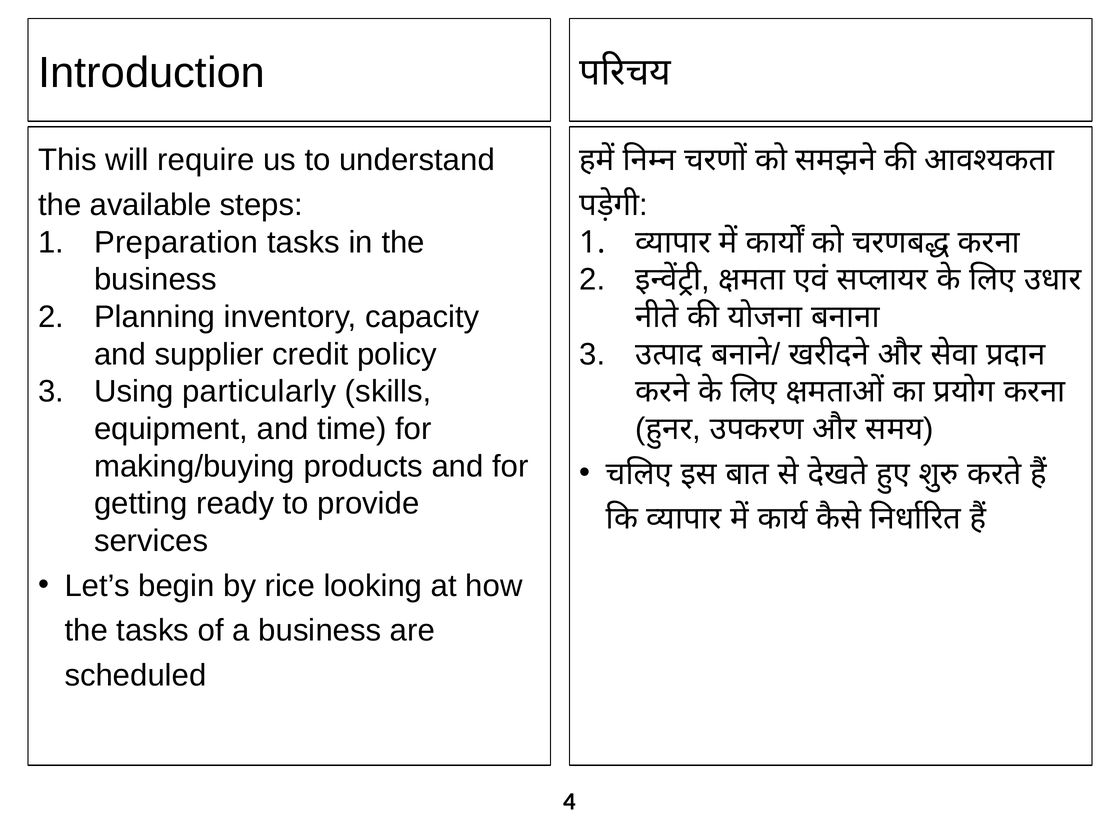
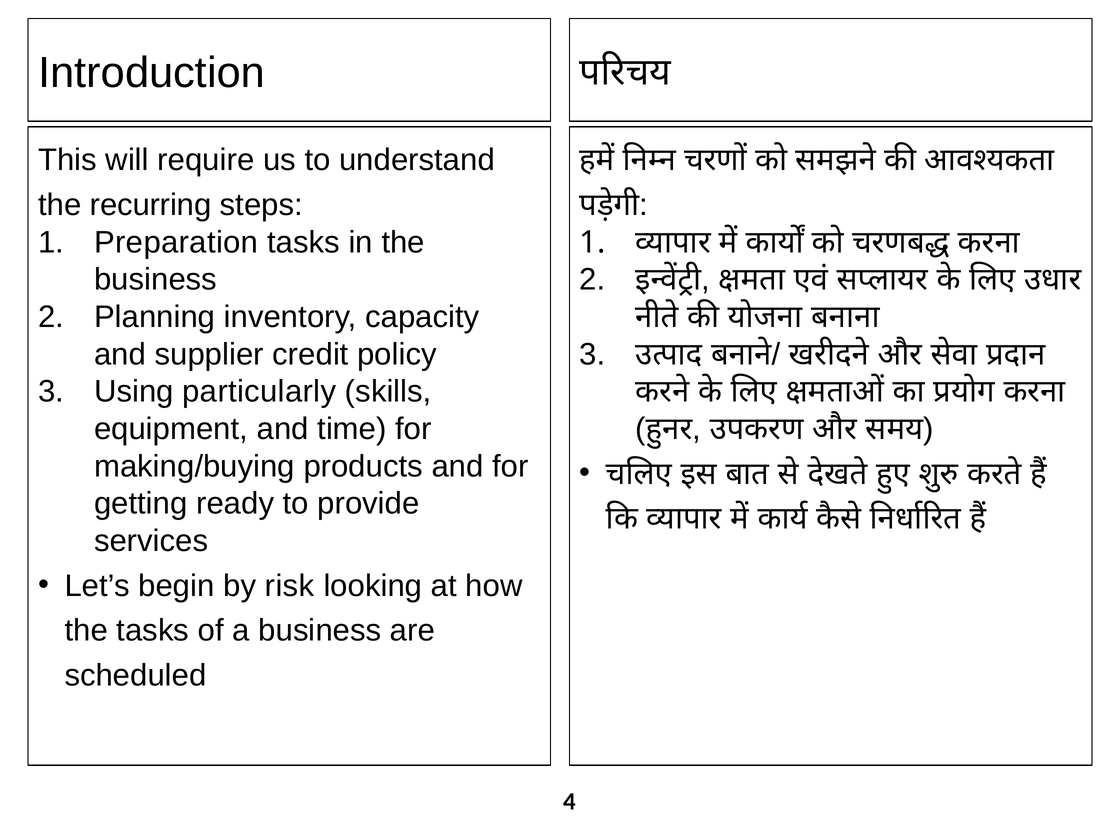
available: available -> recurring (151, 205)
rice: rice -> risk (290, 586)
